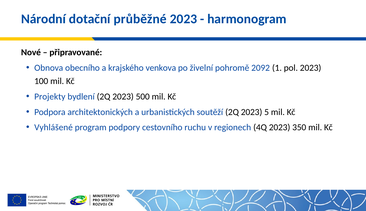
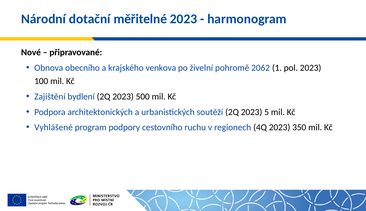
průběžné: průběžné -> měřitelné (140, 19)
2092: 2092 -> 2062 (261, 68)
Projekty: Projekty -> Zajištění (50, 96)
